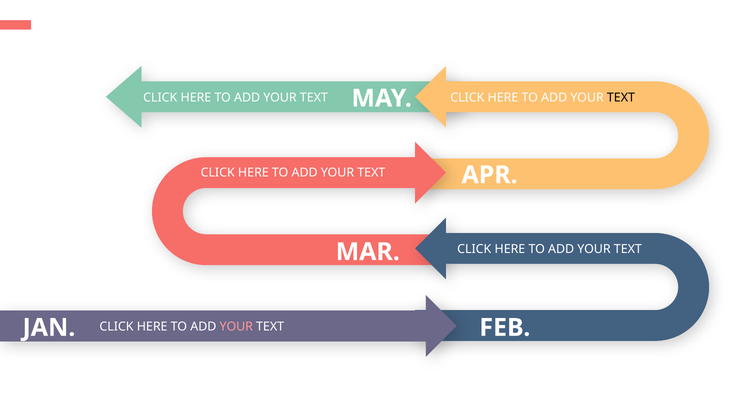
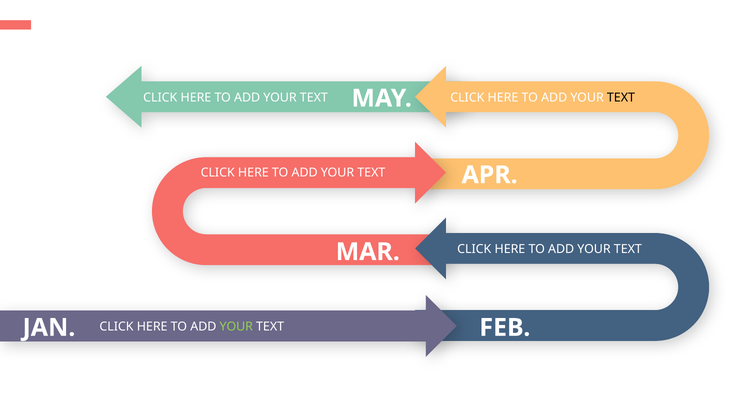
YOUR colour: pink -> light green (236, 327)
